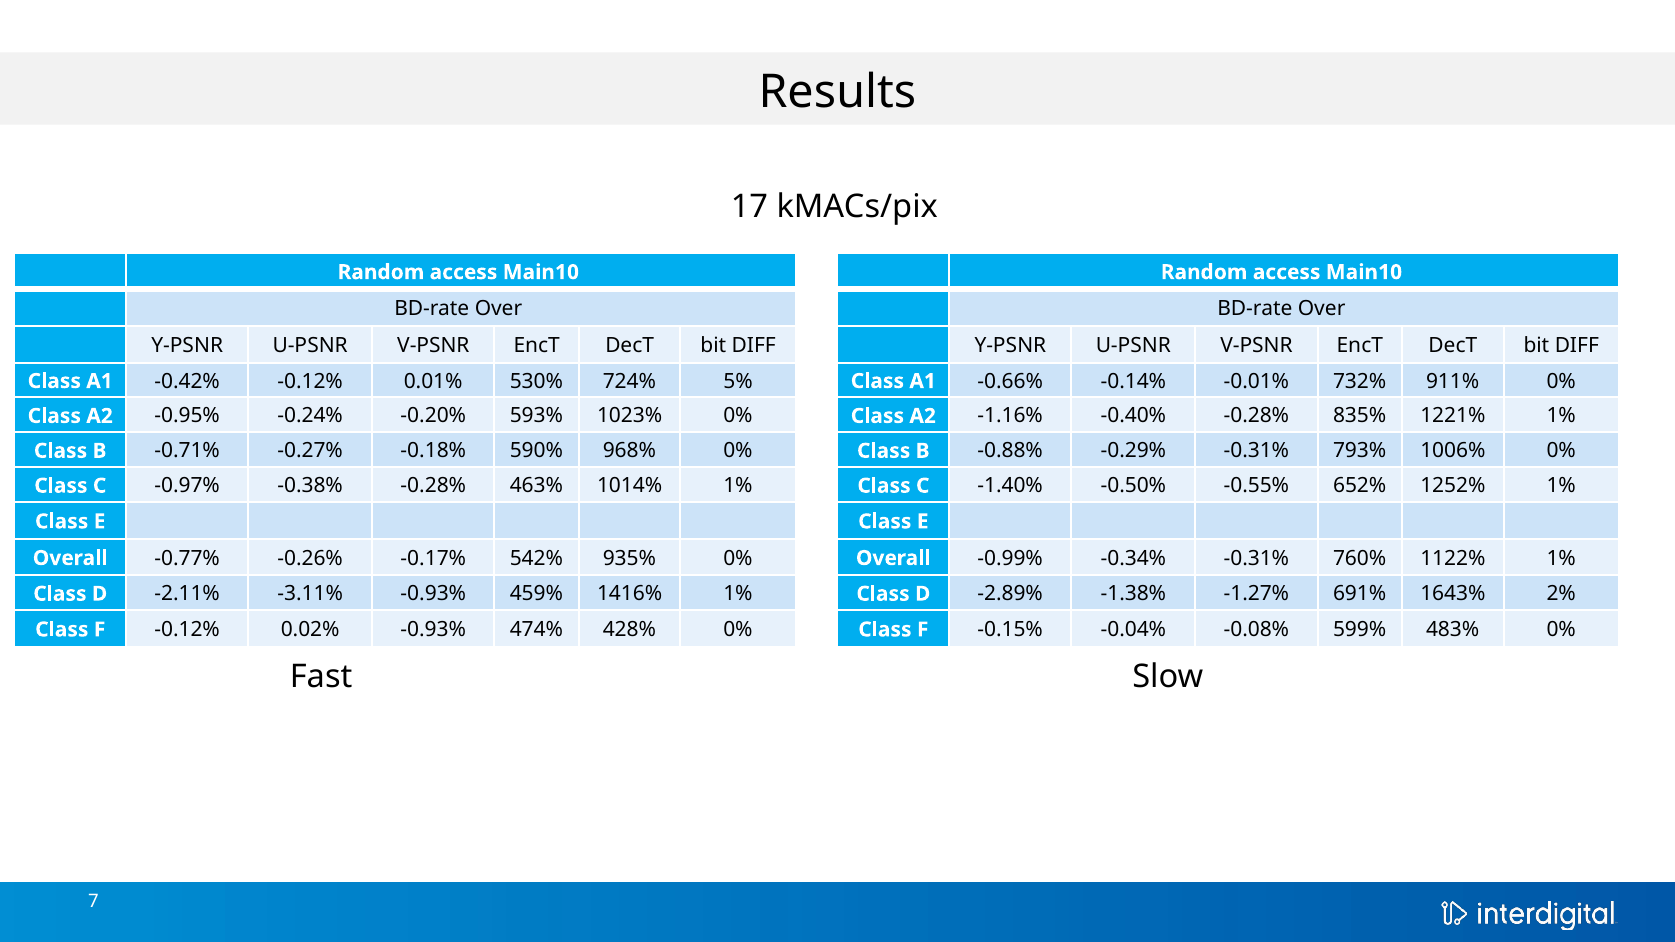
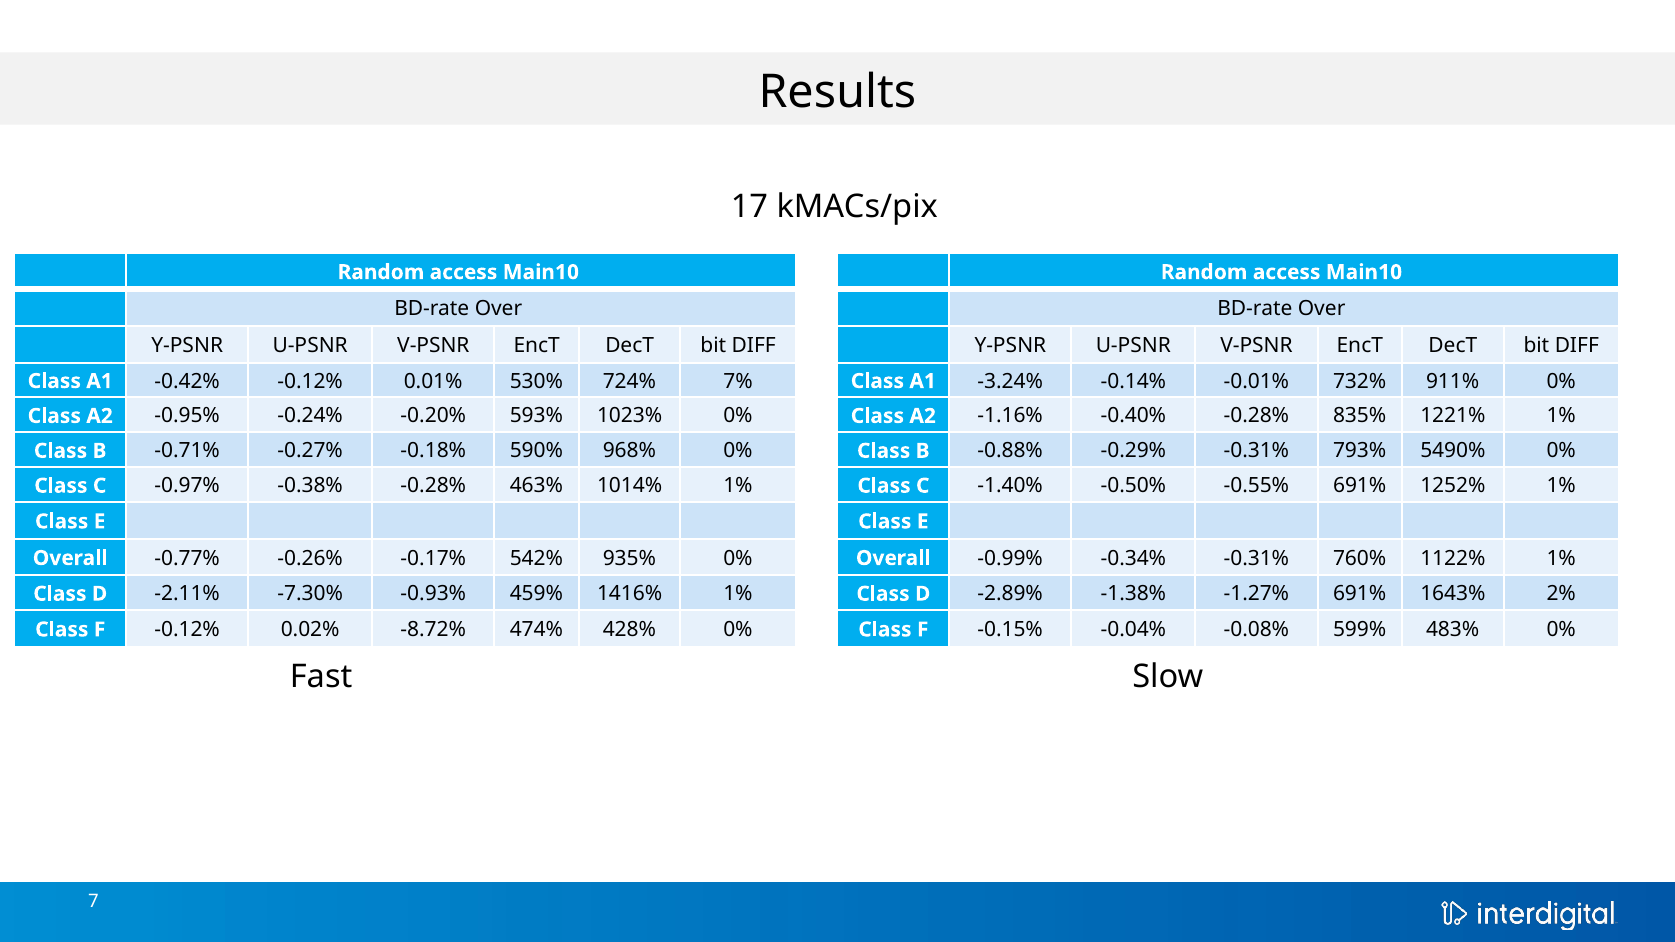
5%: 5% -> 7% (738, 381)
-0.66%: -0.66% -> -3.24% (1010, 381)
1006%: 1006% -> 5490% (1453, 451)
-0.55% 652%: 652% -> 691% (1360, 486)
-3.11%: -3.11% -> -7.30% (310, 594)
0.02% -0.93%: -0.93% -> -8.72% (433, 630)
